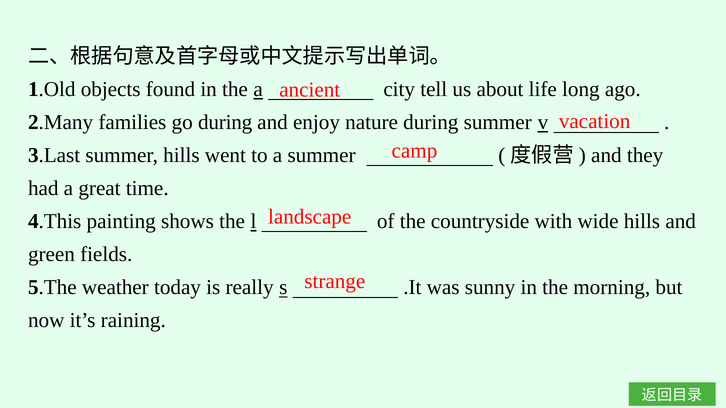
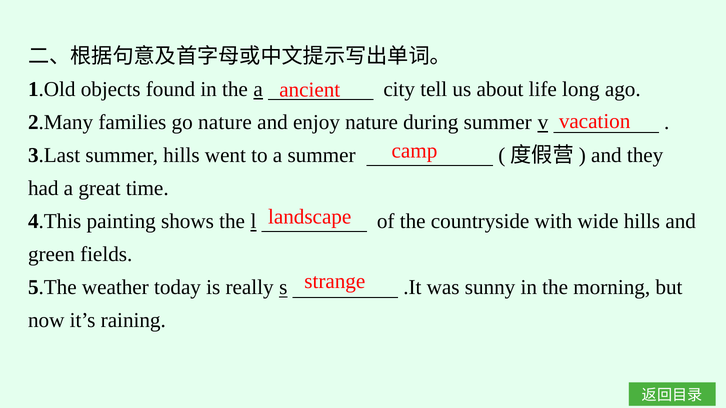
go during: during -> nature (225, 123)
